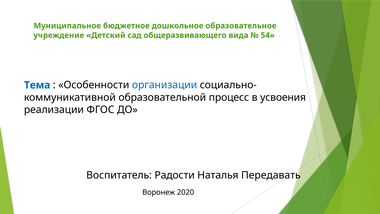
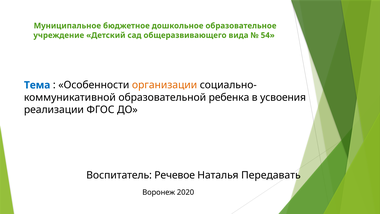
организации colour: blue -> orange (165, 85)
процесс: процесс -> ребенка (229, 97)
Радости: Радости -> Речевое (175, 175)
